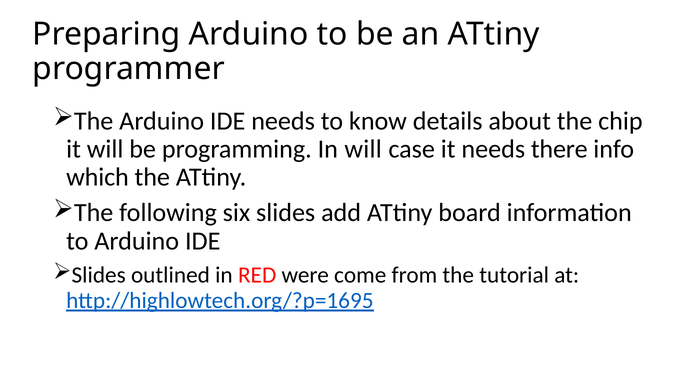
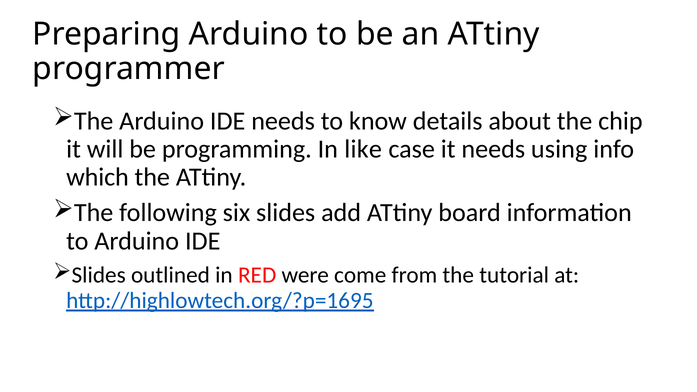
In will: will -> like (363, 149)
there: there -> using (559, 149)
